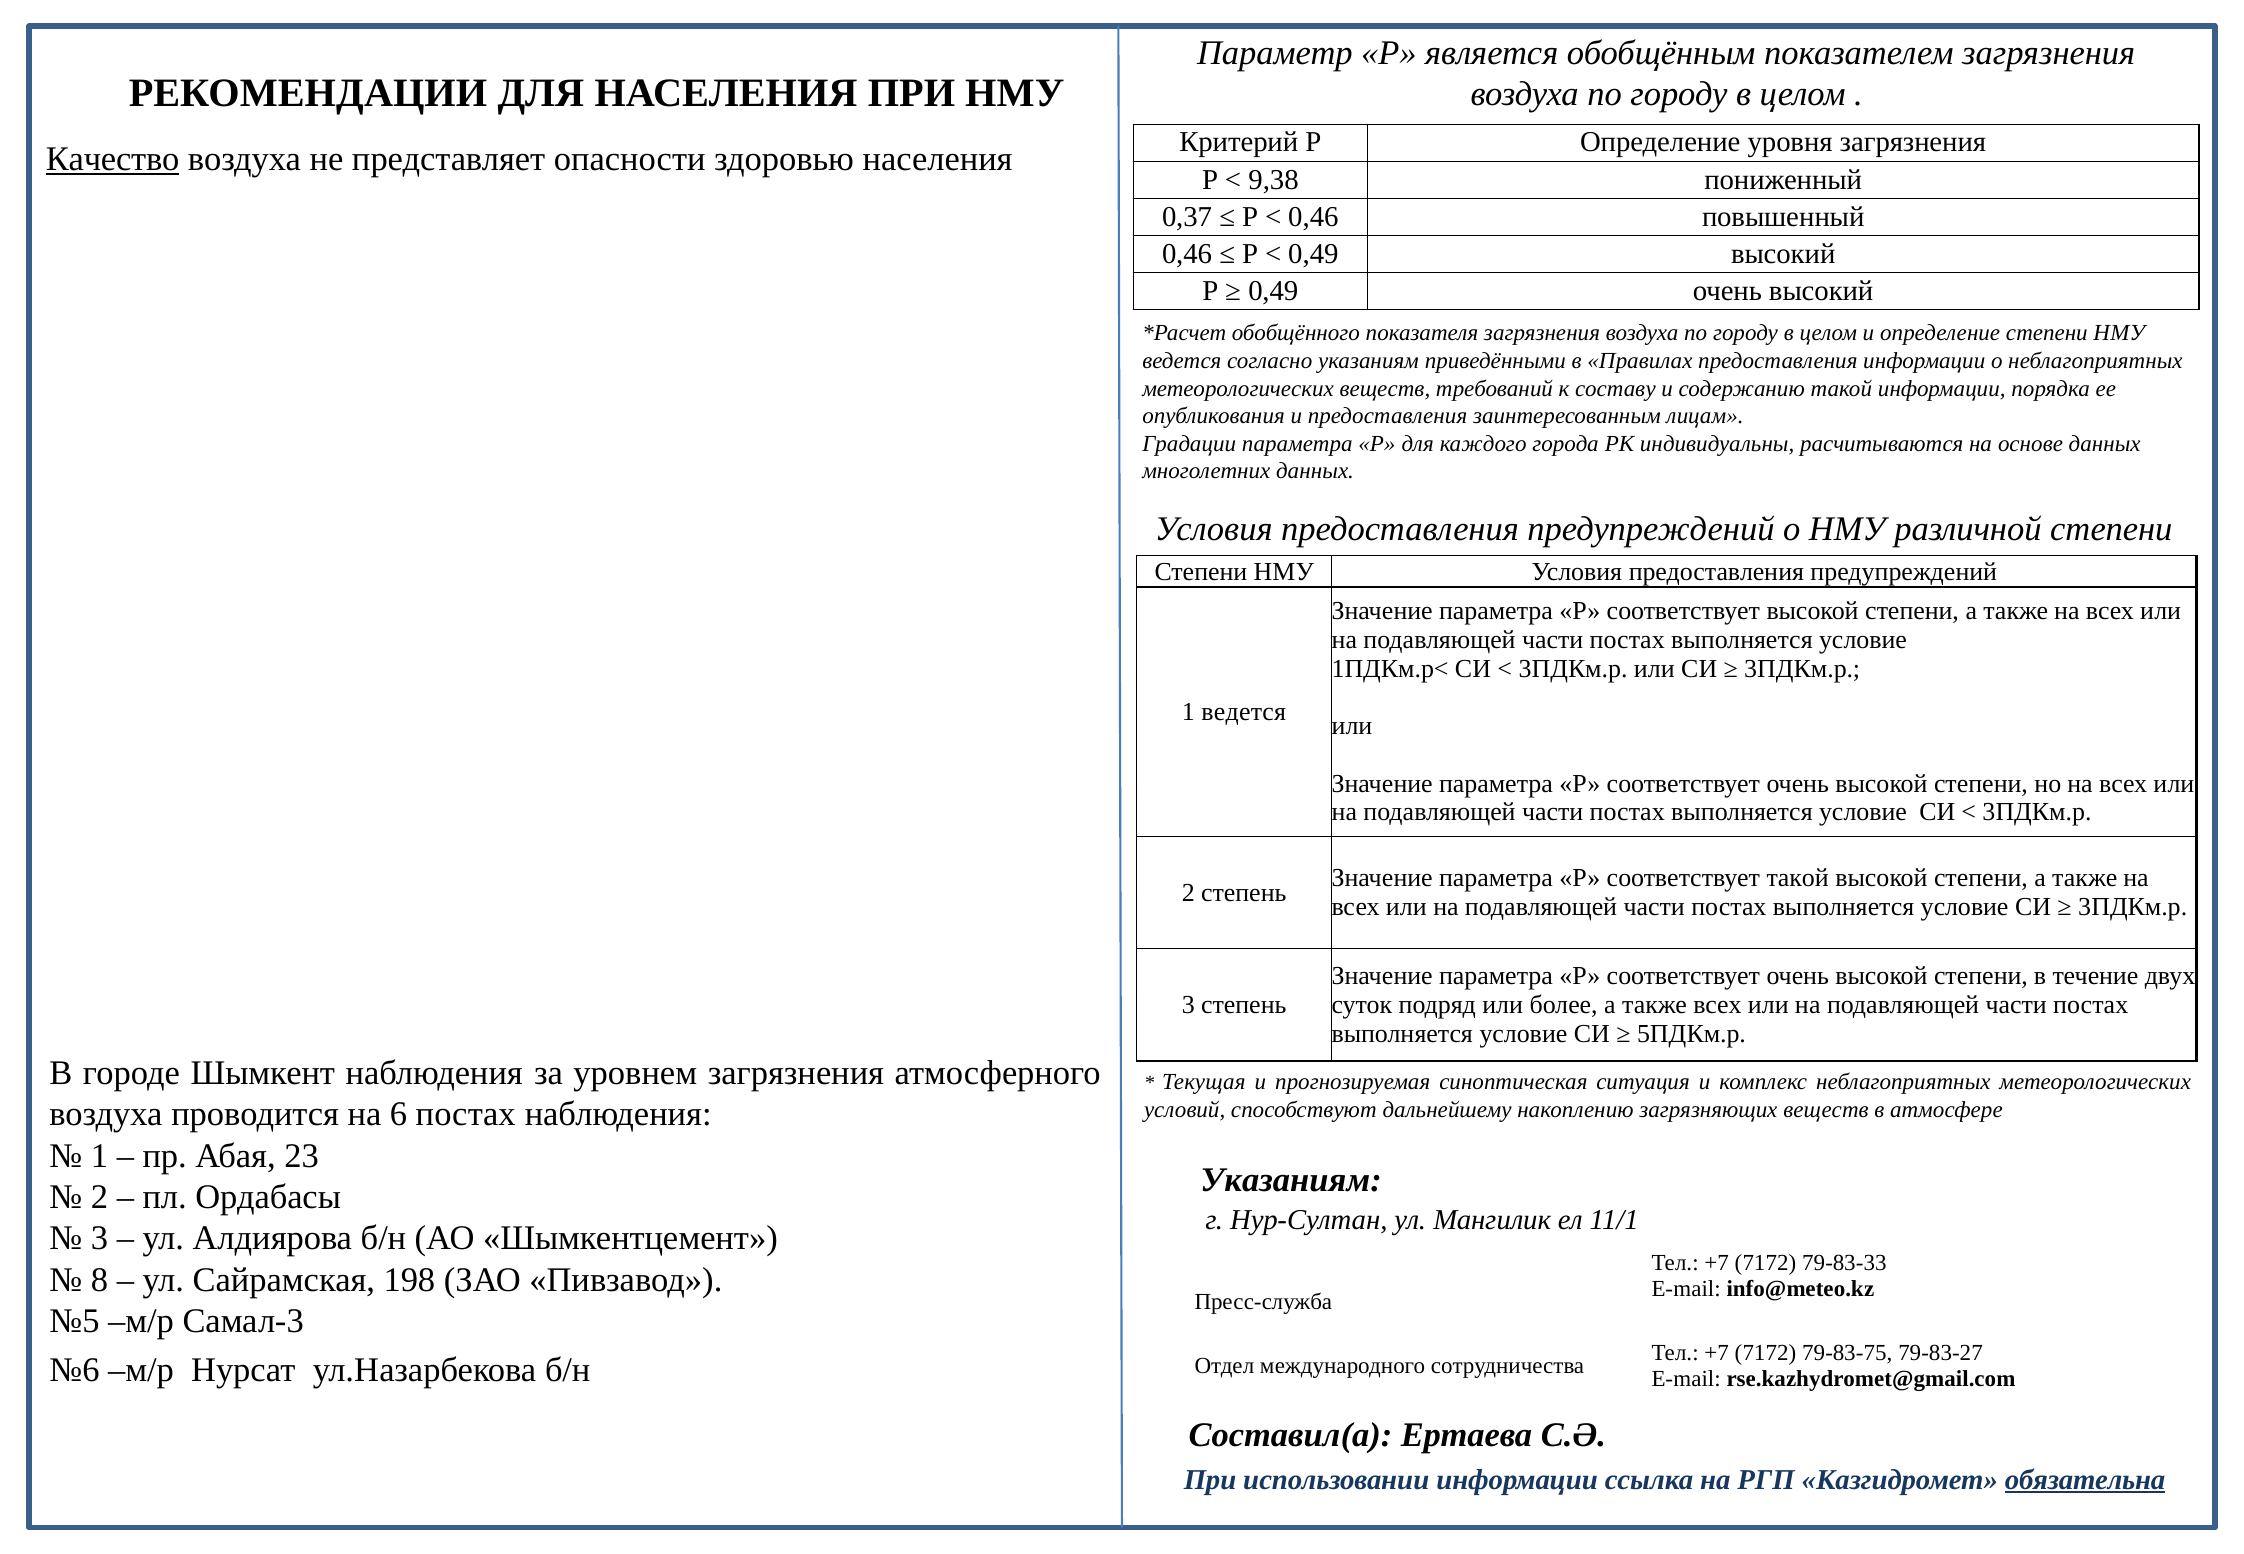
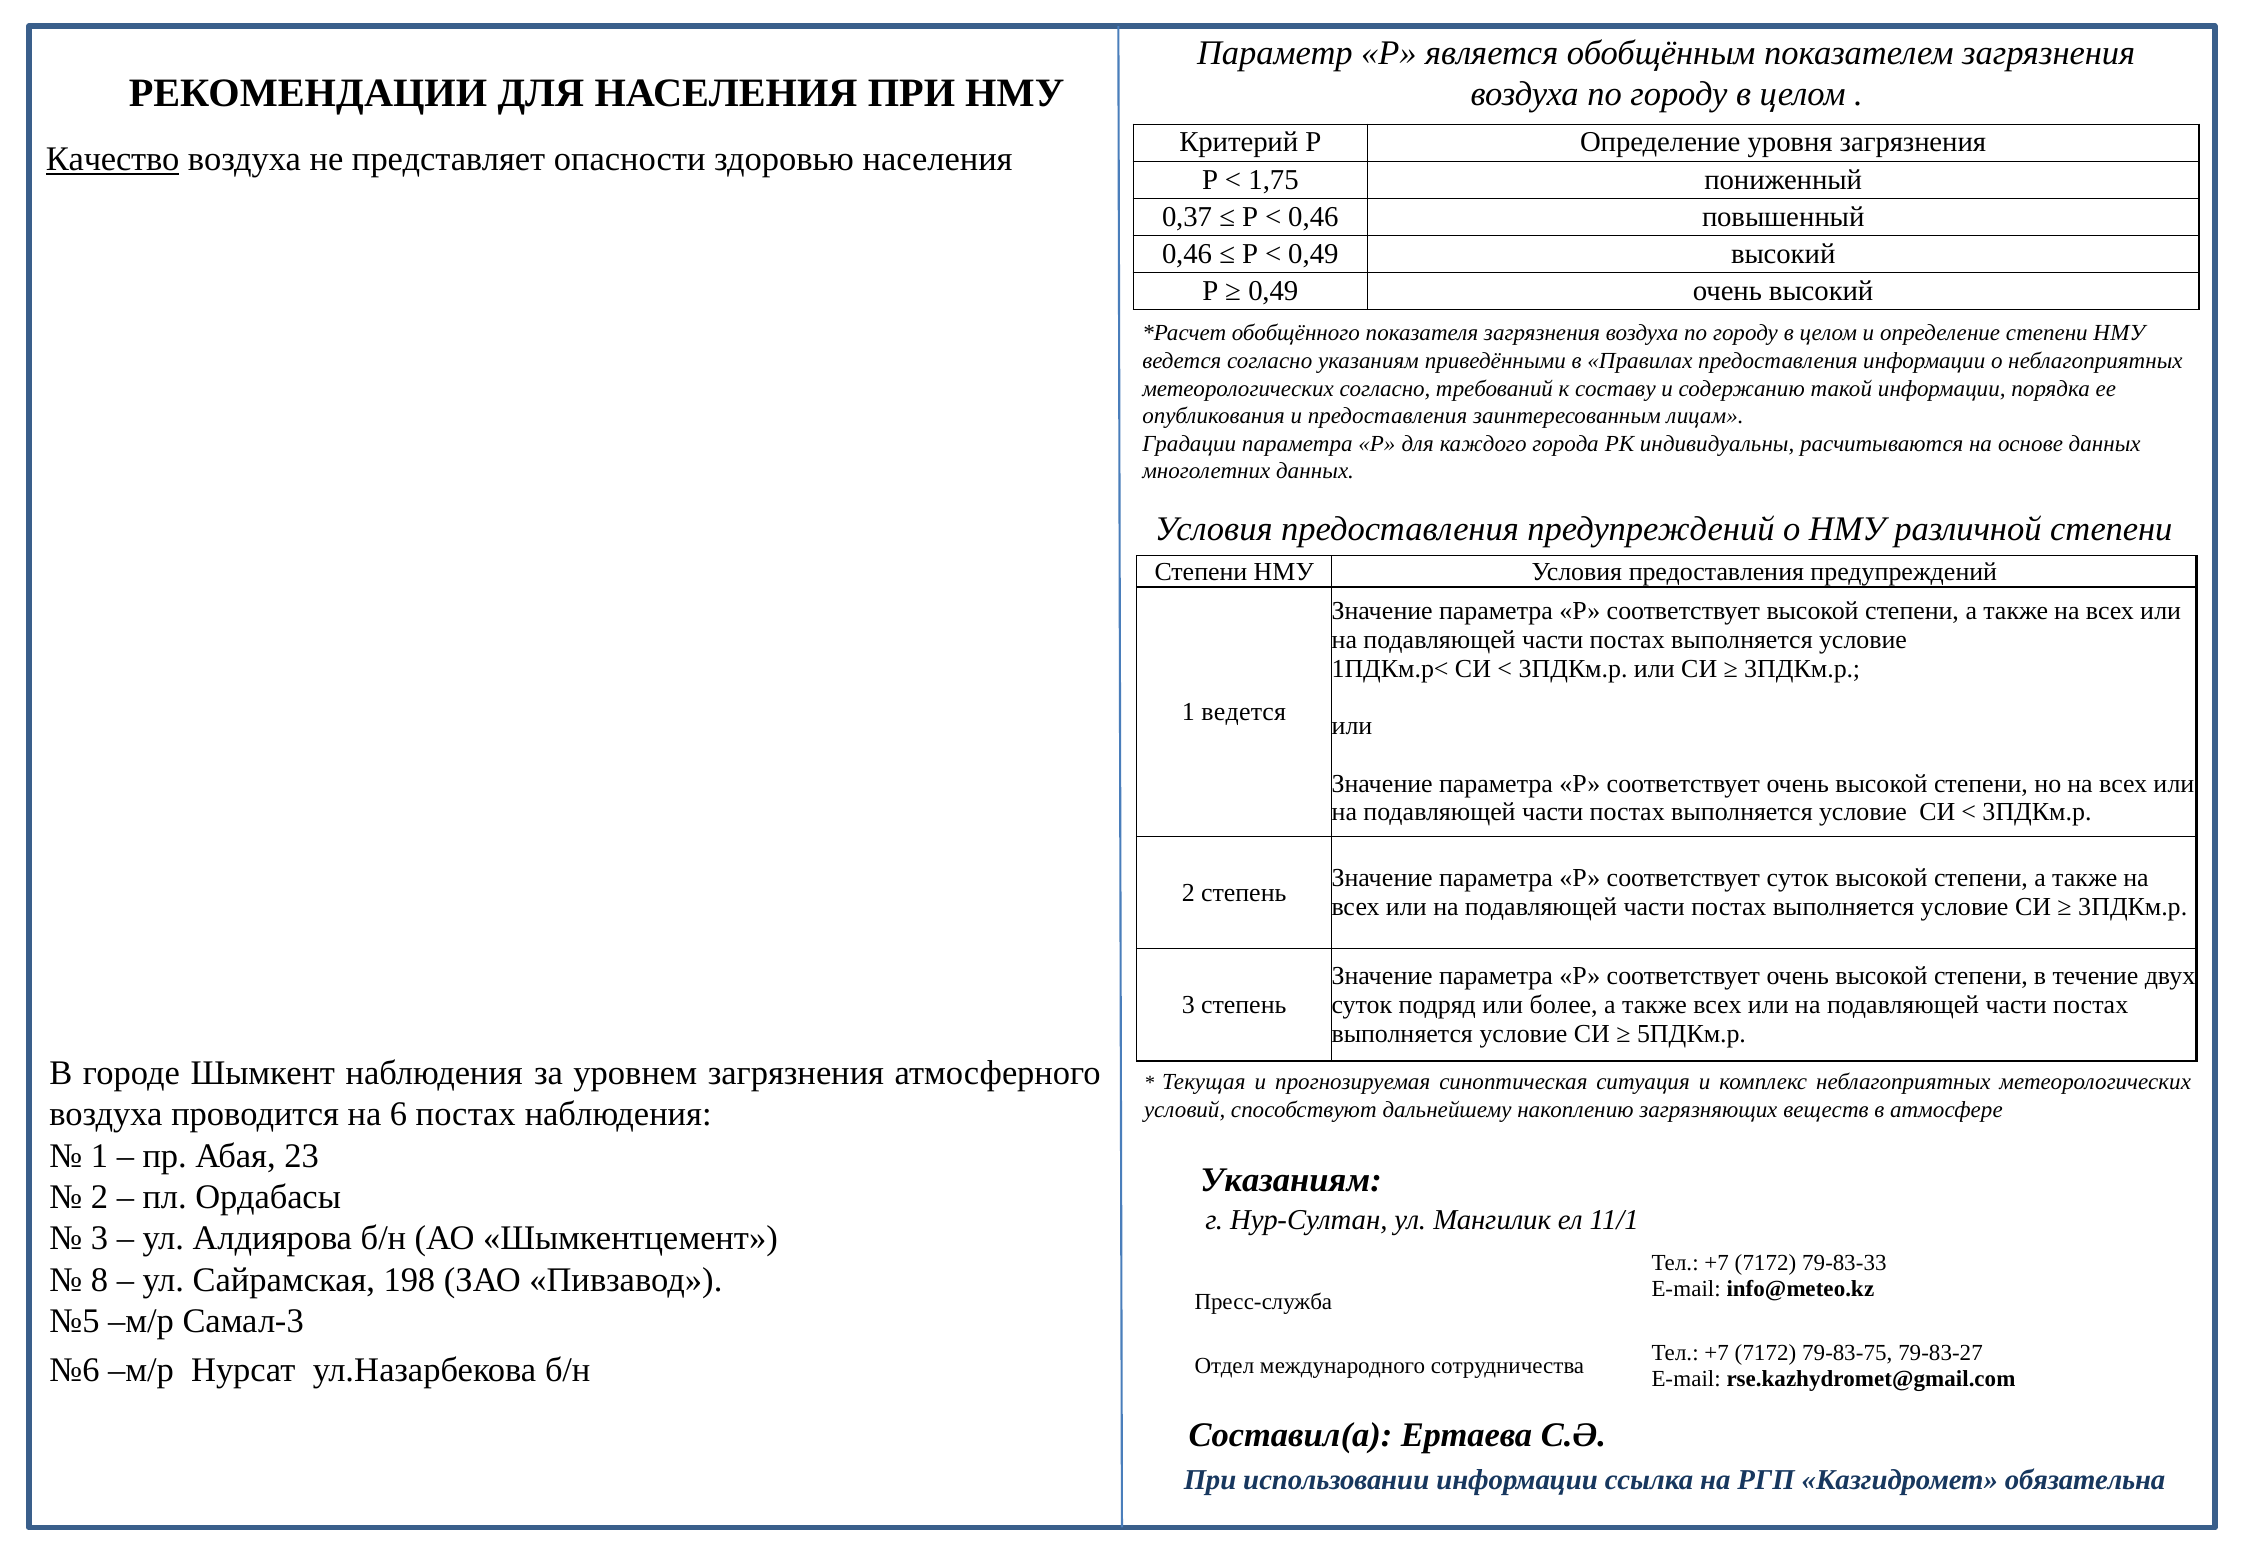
9,38: 9,38 -> 1,75 (1274, 179)
метеорологических веществ: веществ -> согласно (1385, 388)
соответствует такой: такой -> суток (1798, 878)
обязательна underline: present -> none (2085, 1479)
